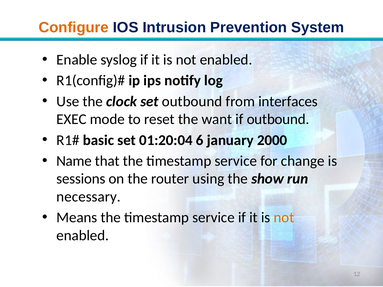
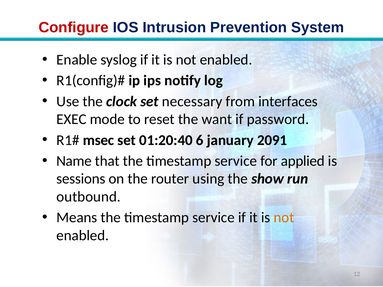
Configure colour: orange -> red (74, 28)
set outbound: outbound -> necessary (192, 101)
if outbound: outbound -> password (278, 119)
basic: basic -> msec (99, 140)
01:20:04: 01:20:04 -> 01:20:40 (166, 140)
2000: 2000 -> 2091 (272, 140)
change: change -> applied (303, 161)
necessary: necessary -> outbound (89, 197)
